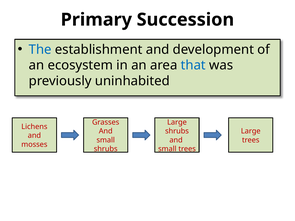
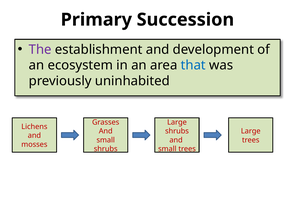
The colour: blue -> purple (40, 50)
